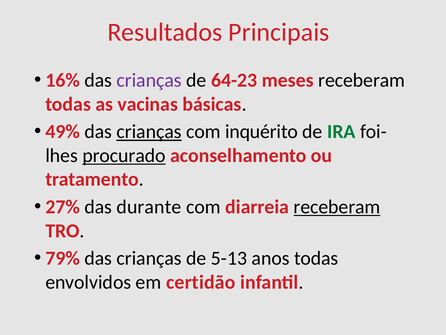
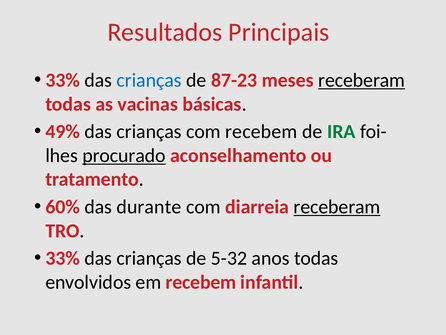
16%: 16% -> 33% (63, 80)
crianças colour: purple -> blue (149, 80)
64-23: 64-23 -> 87-23 (234, 80)
receberam underline: none -> present (362, 80)
crianças underline: present -> none (149, 132)
com inquérito: inquérito -> recebem (261, 132)
27%: 27% -> 60% (63, 207)
79%: 79% -> 33% (63, 258)
5-13: 5-13 -> 5-32 (229, 258)
em certidão: certidão -> recebem (201, 282)
